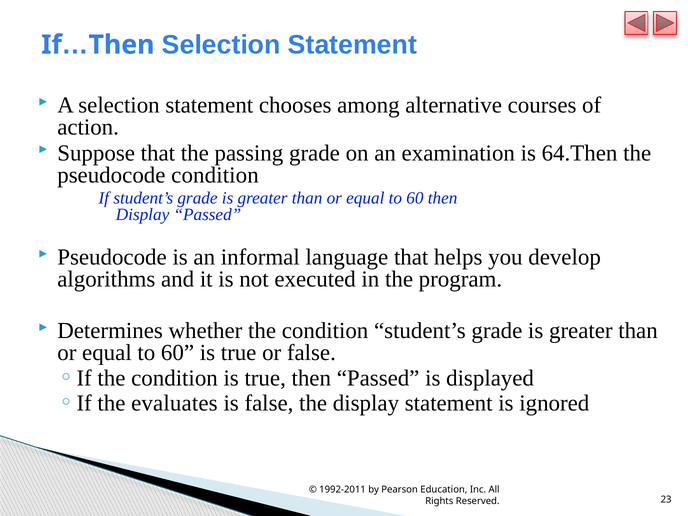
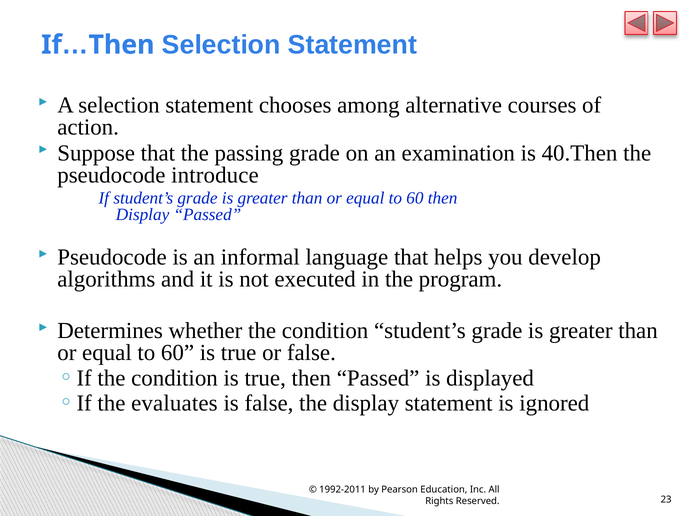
64.Then: 64.Then -> 40.Then (580, 153)
pseudocode condition: condition -> introduce (215, 175)
